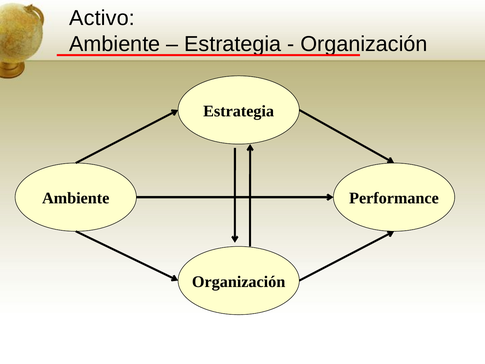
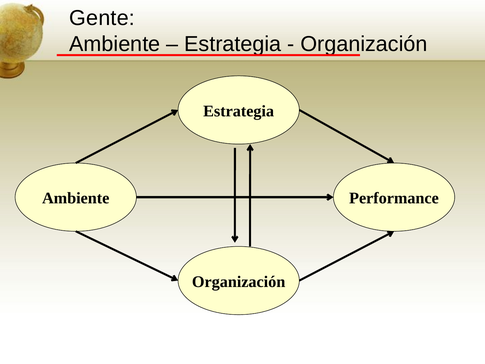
Activo: Activo -> Gente (102, 18)
